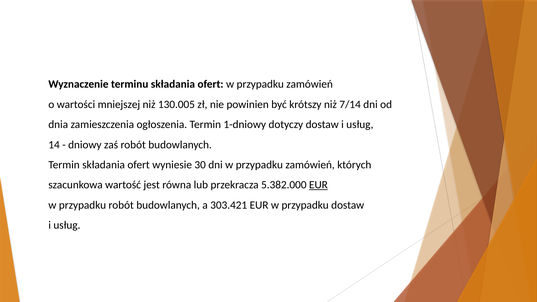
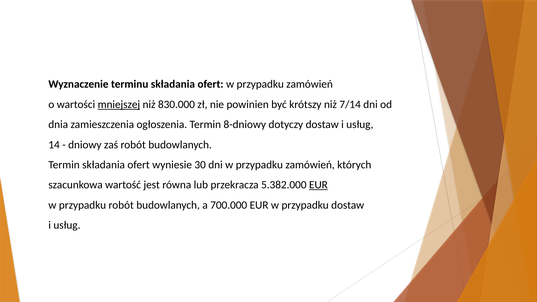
mniejszej underline: none -> present (119, 104)
130.005: 130.005 -> 830.000 (176, 104)
1-dniowy: 1-dniowy -> 8-dniowy (245, 125)
303.421: 303.421 -> 700.000 (229, 205)
